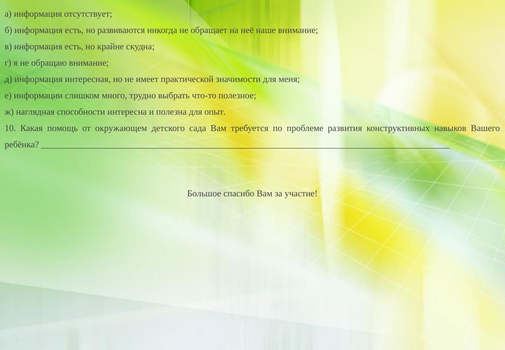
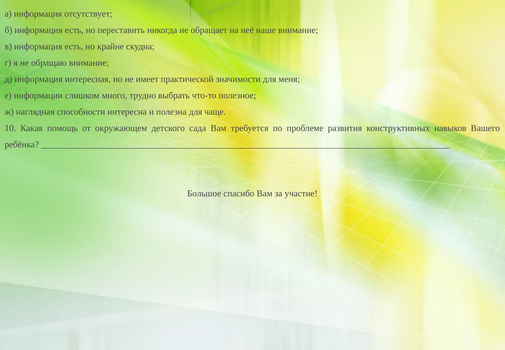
развиваются: развиваются -> переставить (121, 30)
опыт: опыт -> чаще (215, 112)
